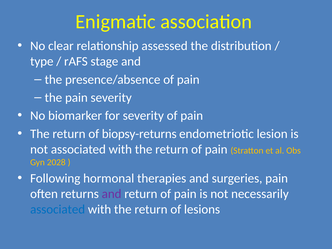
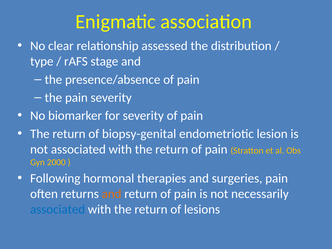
biopsy-returns: biopsy-returns -> biopsy-genital (139, 134)
2028: 2028 -> 2000 (56, 162)
and colour: purple -> orange (112, 194)
